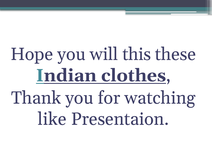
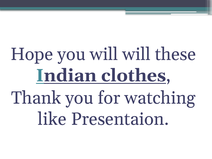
will this: this -> will (137, 54)
